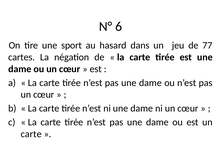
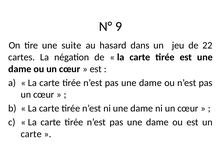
6: 6 -> 9 (119, 26)
sport: sport -> suite (71, 45)
77: 77 -> 22 (207, 45)
